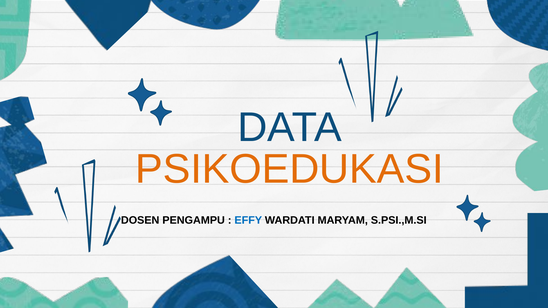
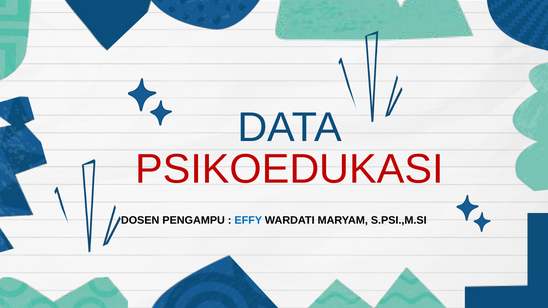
PSIKOEDUKASI colour: orange -> red (289, 169)
